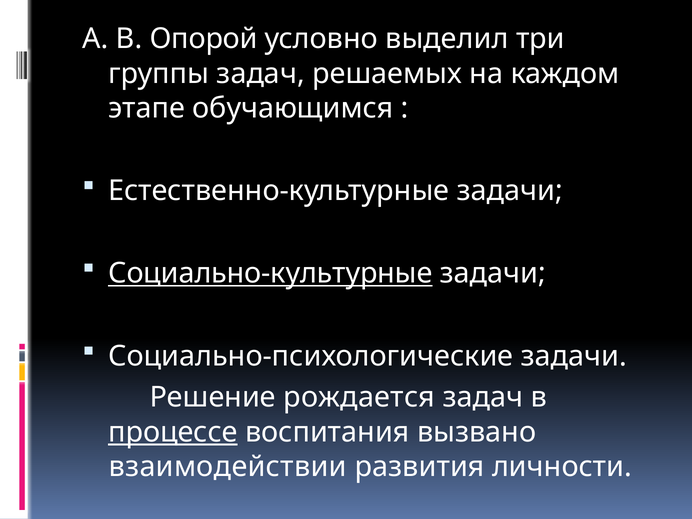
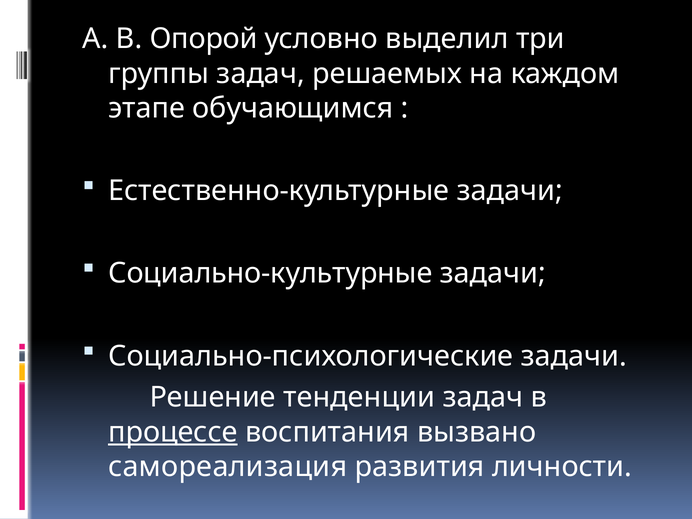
Социально-культурные underline: present -> none (270, 273)
рождается: рождается -> тенденции (359, 397)
взаимодействии: взаимодействии -> самореализация (228, 467)
